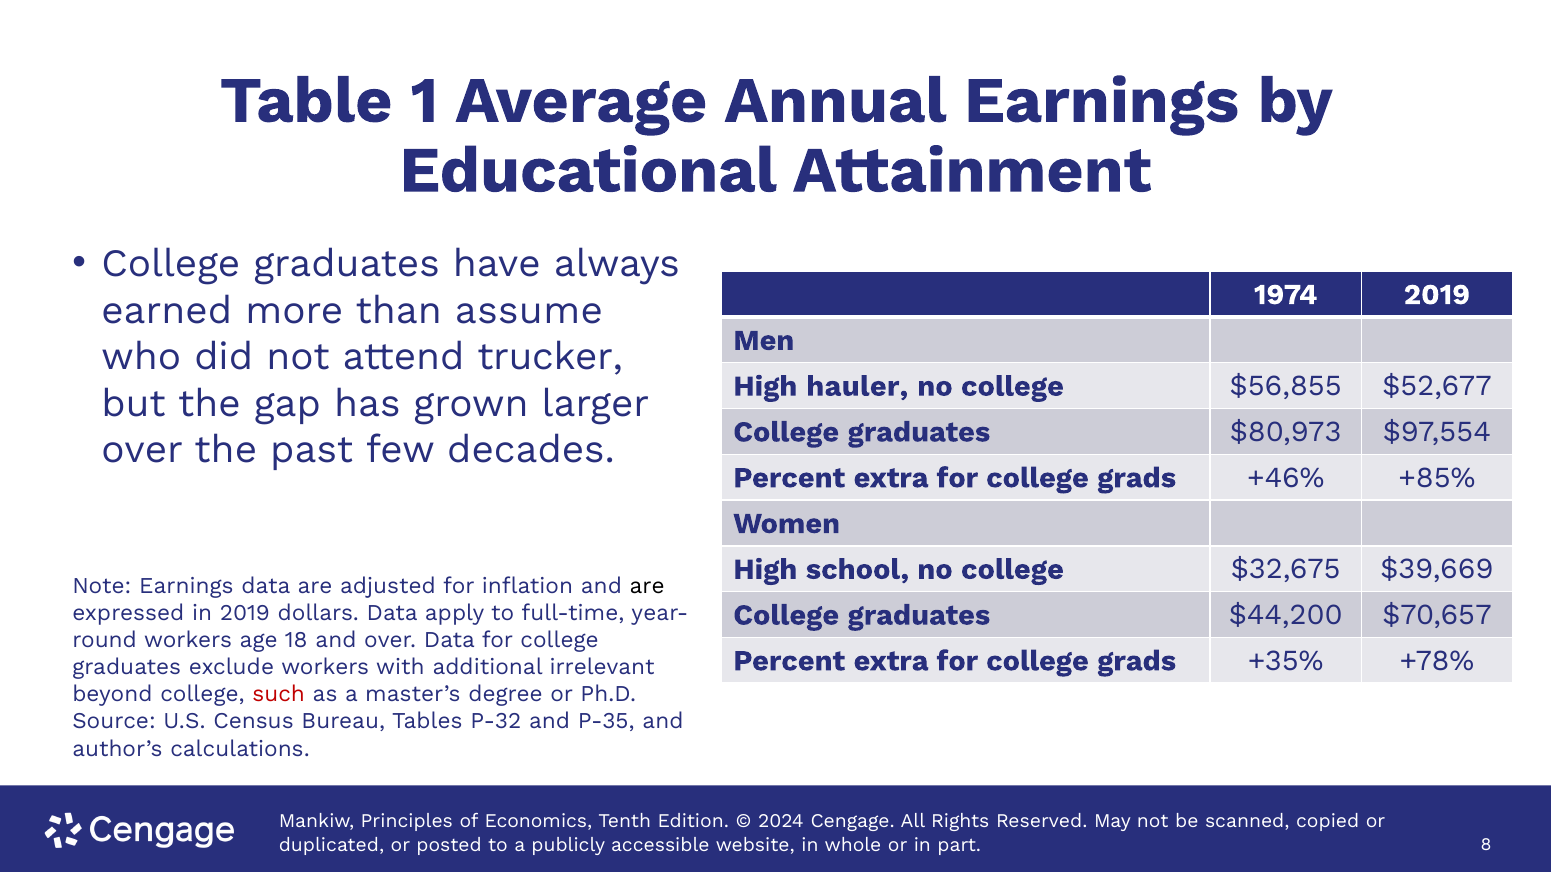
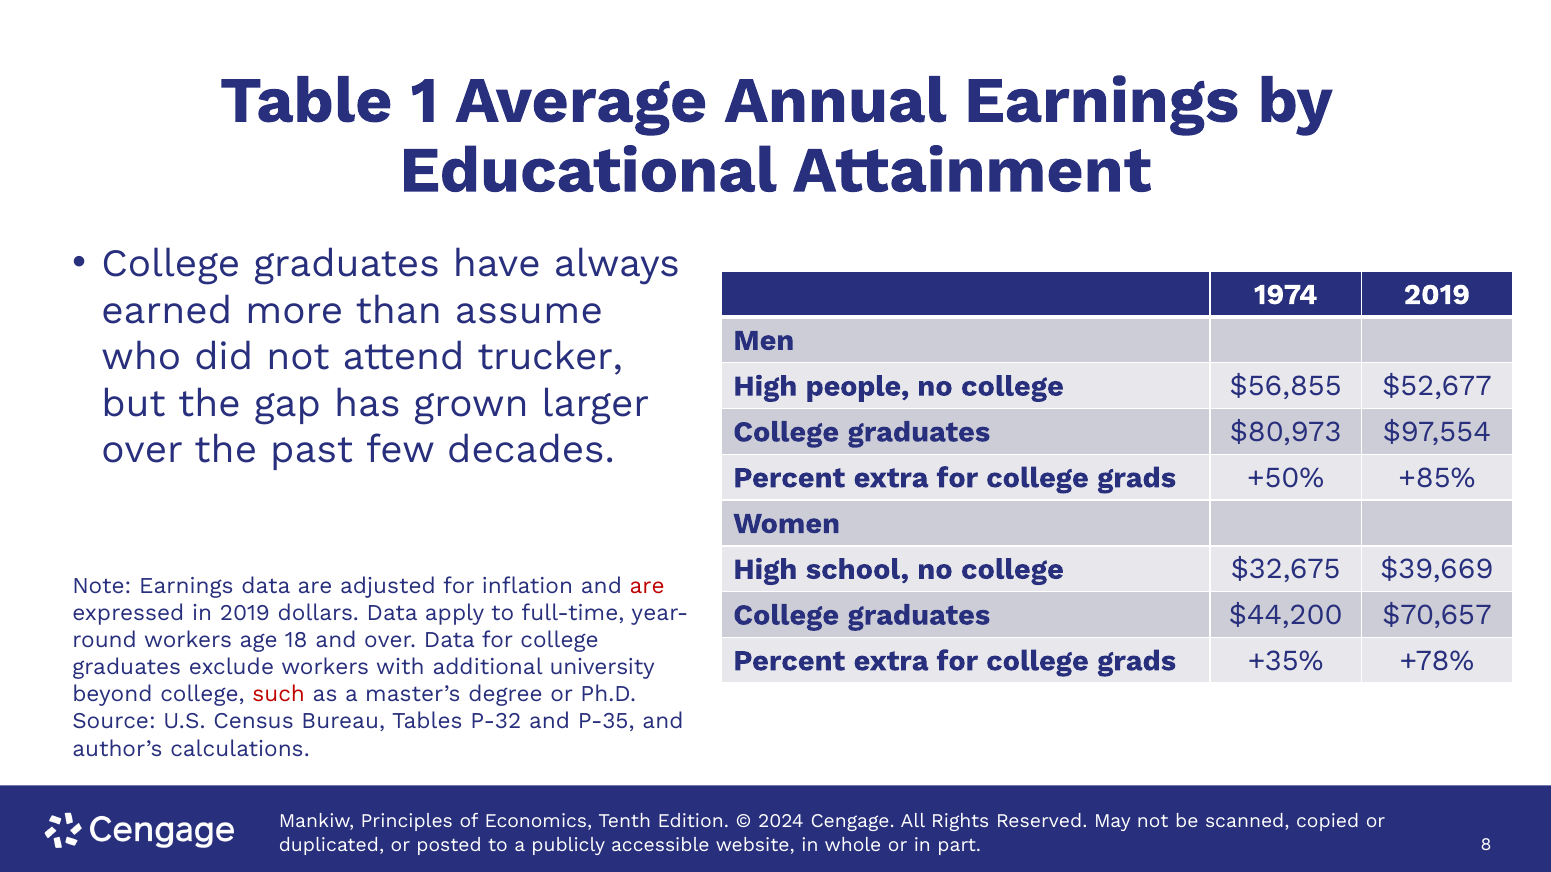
hauler: hauler -> people (857, 386)
+46%: +46% -> +50% (1286, 478)
are colour: black -> red (647, 586)
irrelevant: irrelevant -> university (602, 667)
